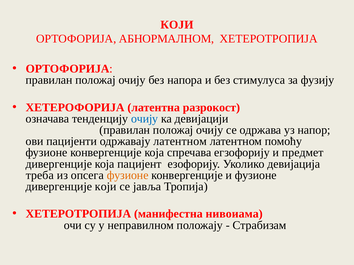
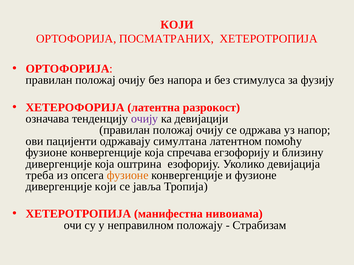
АБНОРМАЛНОМ: АБНОРМАЛНОМ -> ПОСМАТРАНИХ (166, 39)
очију colour: blue -> purple (145, 119)
одржавају латентном: латентном -> симултана (180, 142)
предмет: предмет -> близину (303, 153)
пацијент: пацијент -> оштрина (139, 164)
